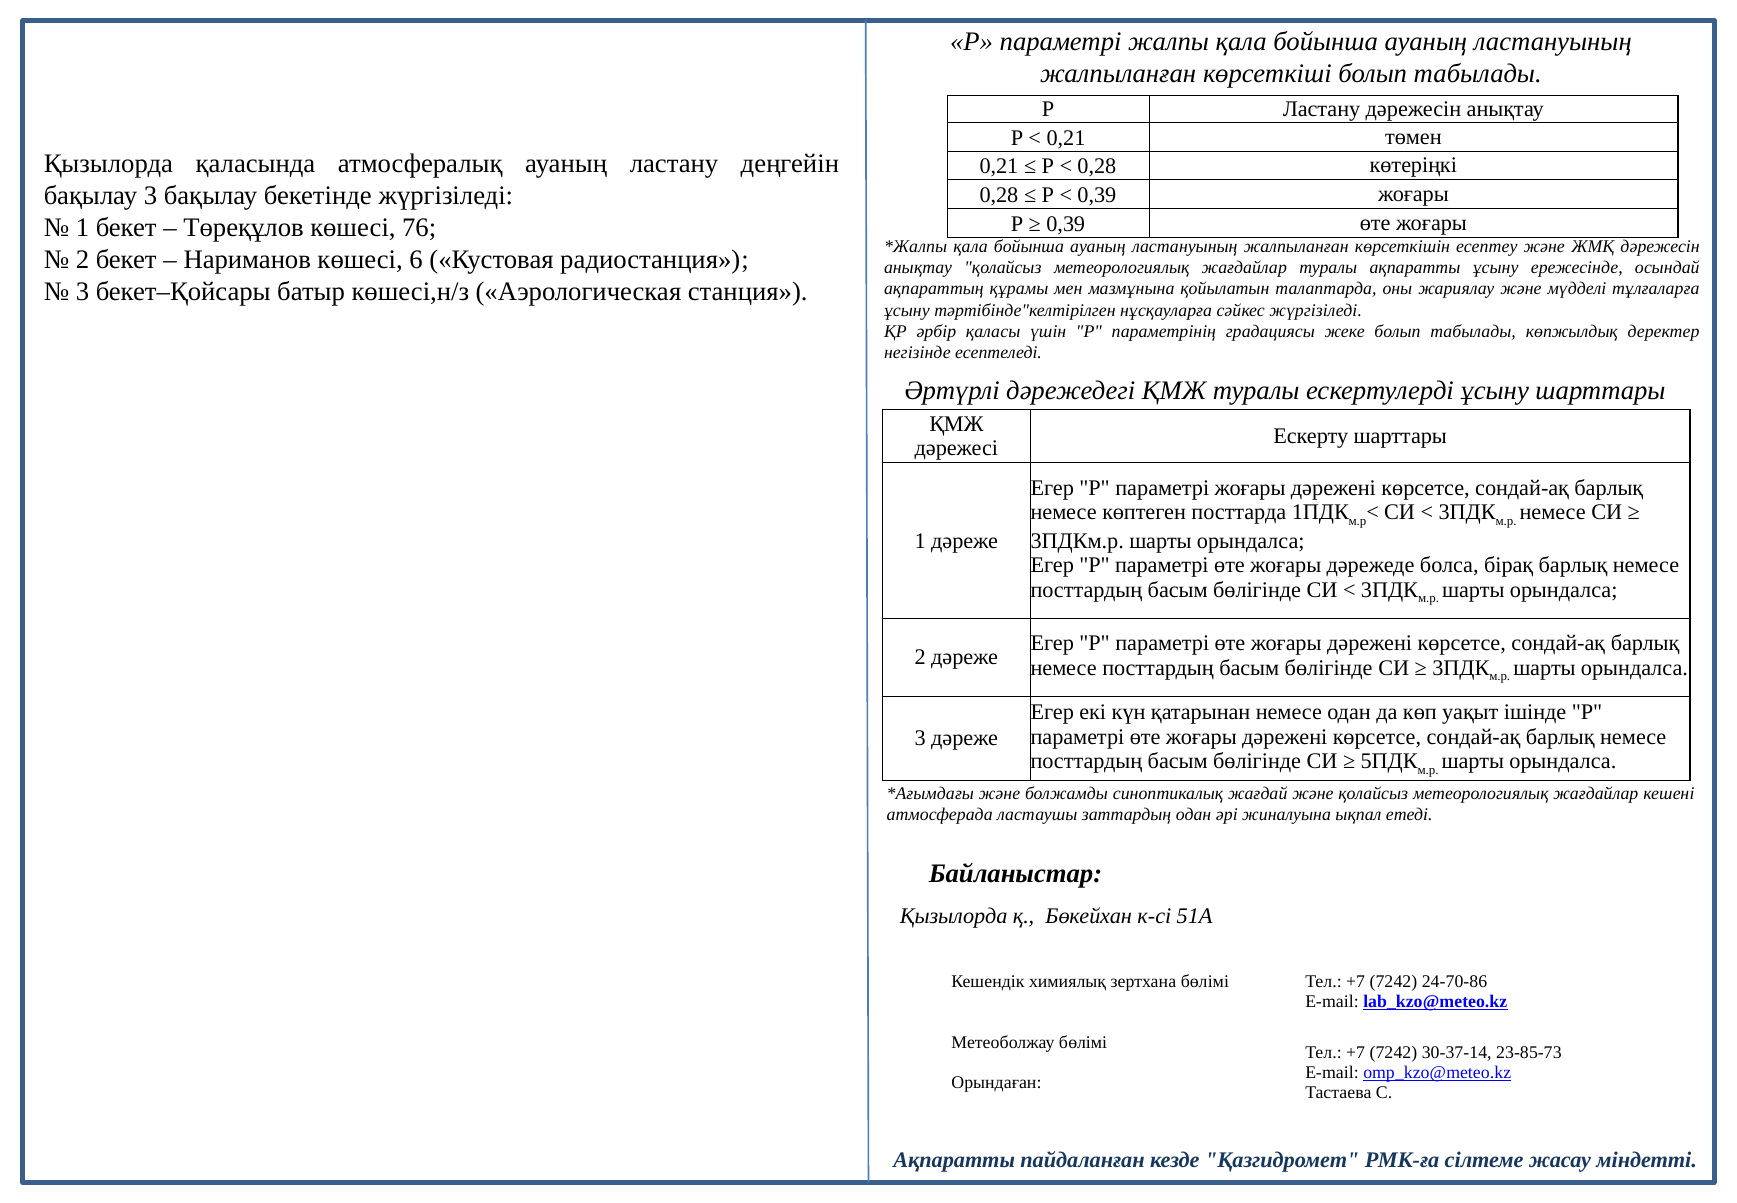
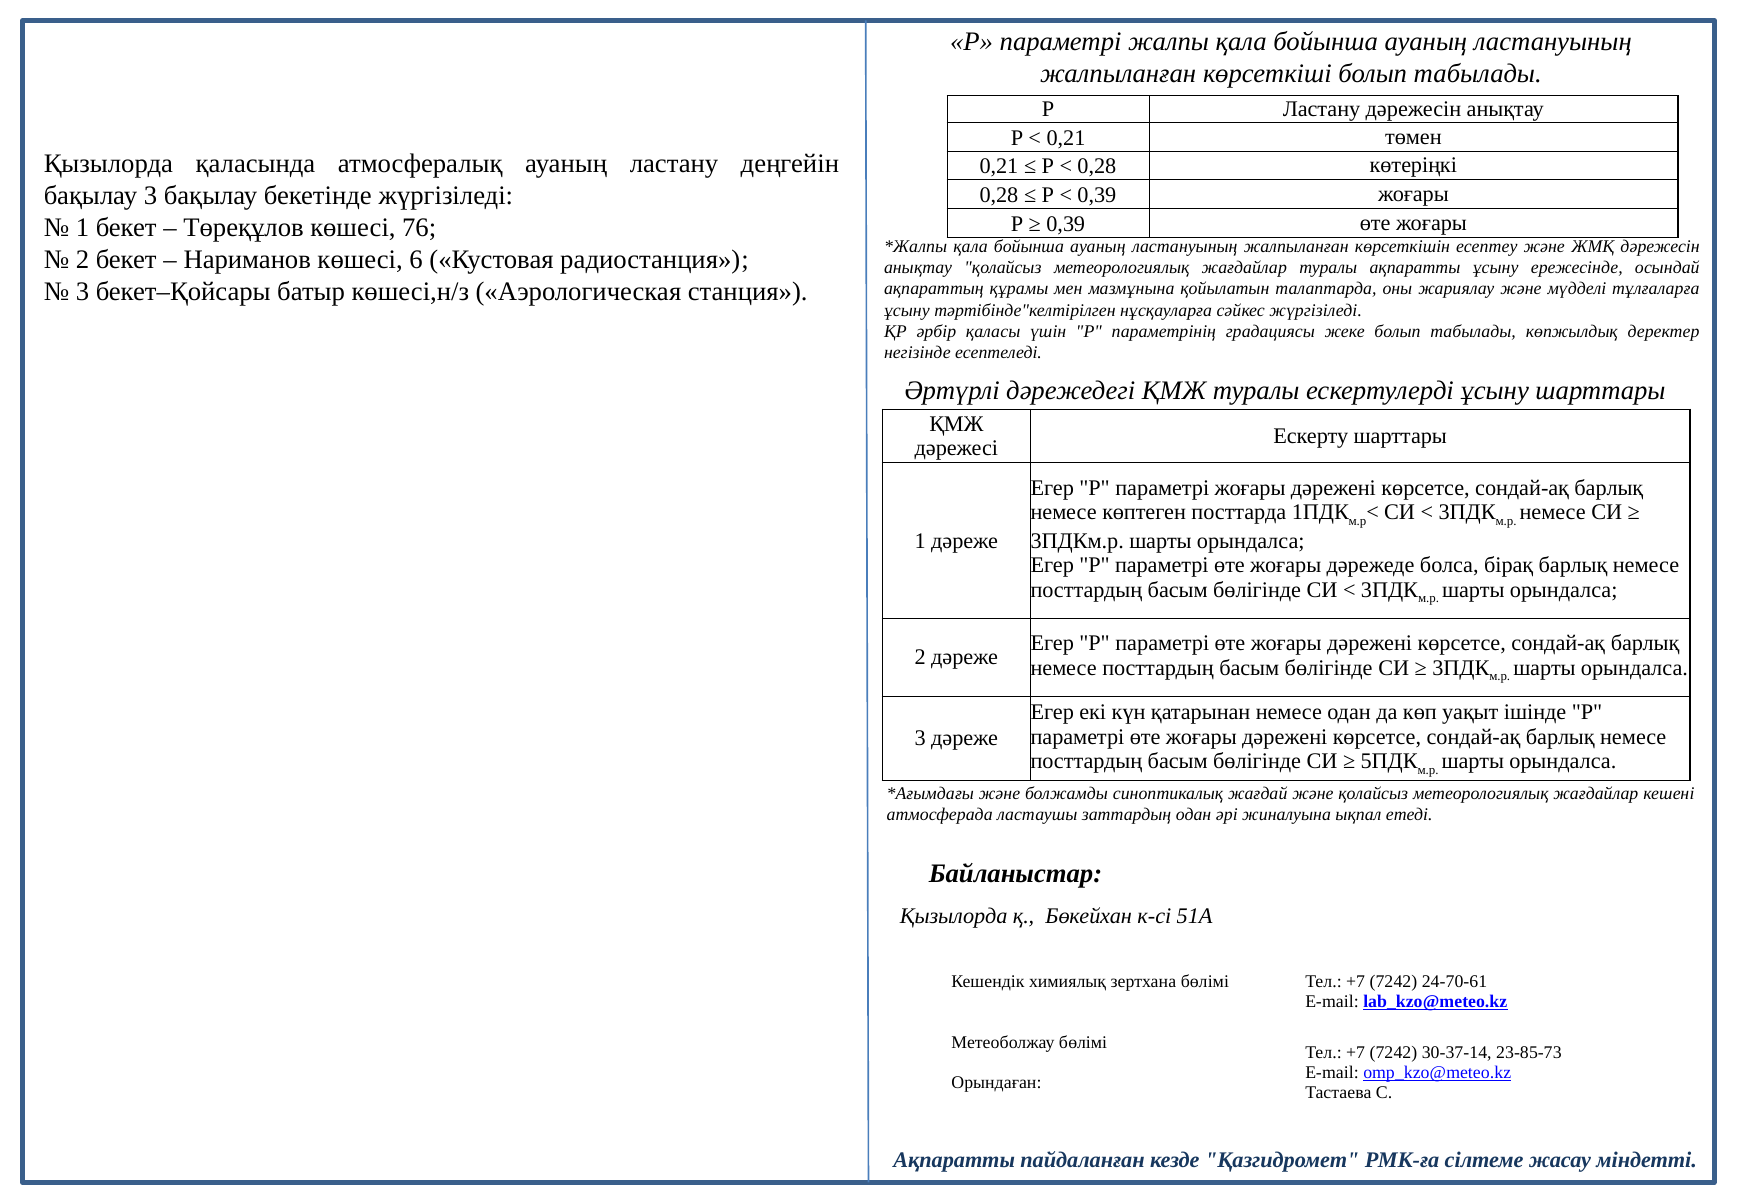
24-70-86: 24-70-86 -> 24-70-61 (1455, 981)
